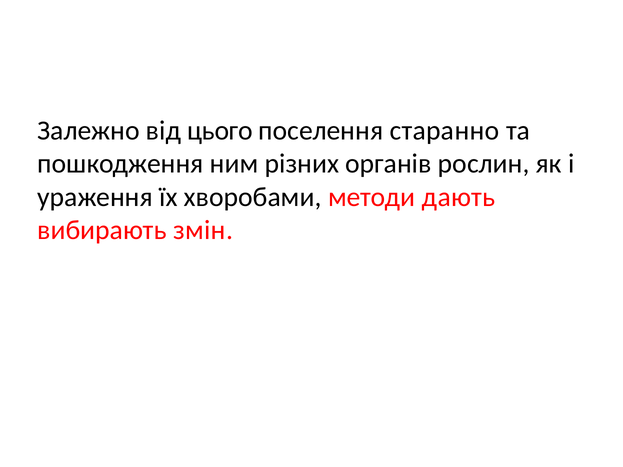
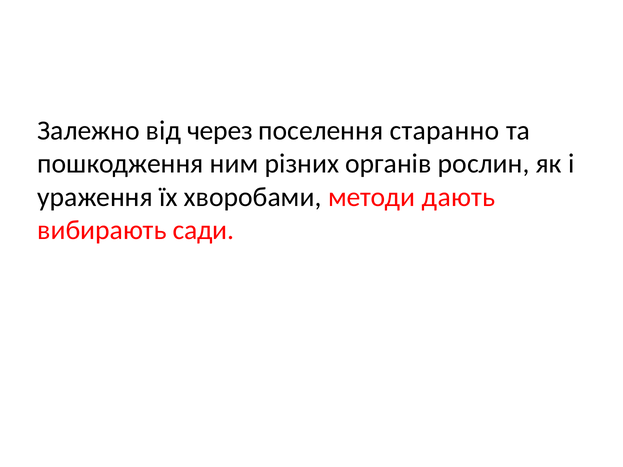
цього: цього -> через (220, 131)
змін: змін -> сади (203, 230)
